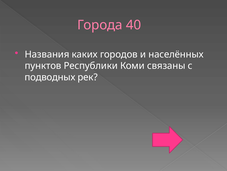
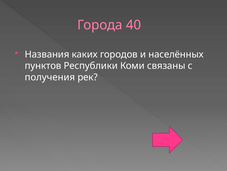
подводных: подводных -> получения (50, 77)
